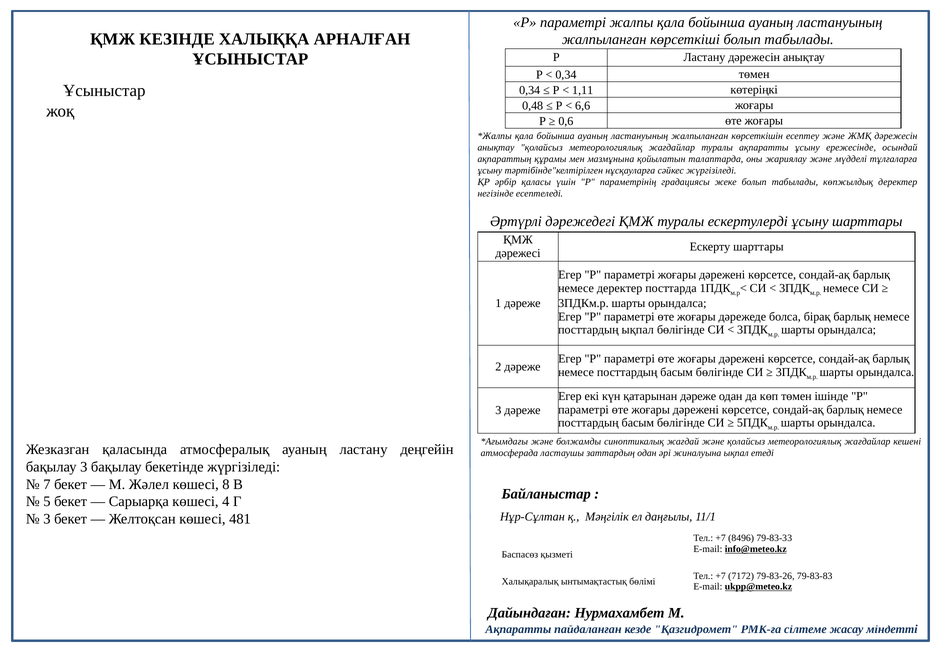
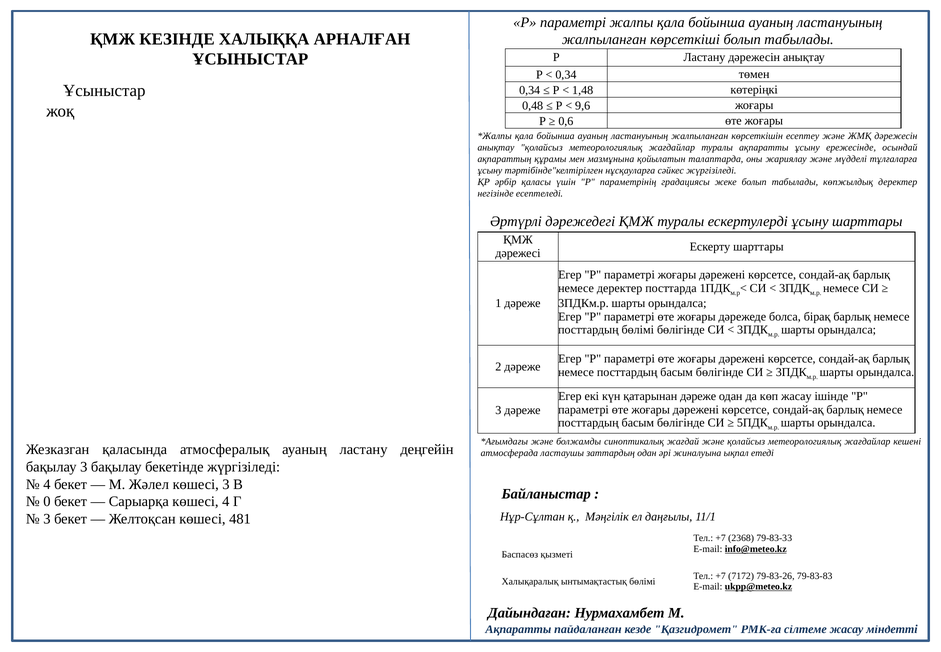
1,11: 1,11 -> 1,48 (583, 90)
6,6: 6,6 -> 9,6 (583, 106)
посттардың ықпал: ықпал -> бөлімі (638, 330)
көп төмен: төмен -> жасау (796, 396)
7: 7 -> 4 (47, 484)
көшесі 8: 8 -> 3 (226, 484)
5: 5 -> 0 (47, 501)
8496: 8496 -> 2368 (741, 538)
